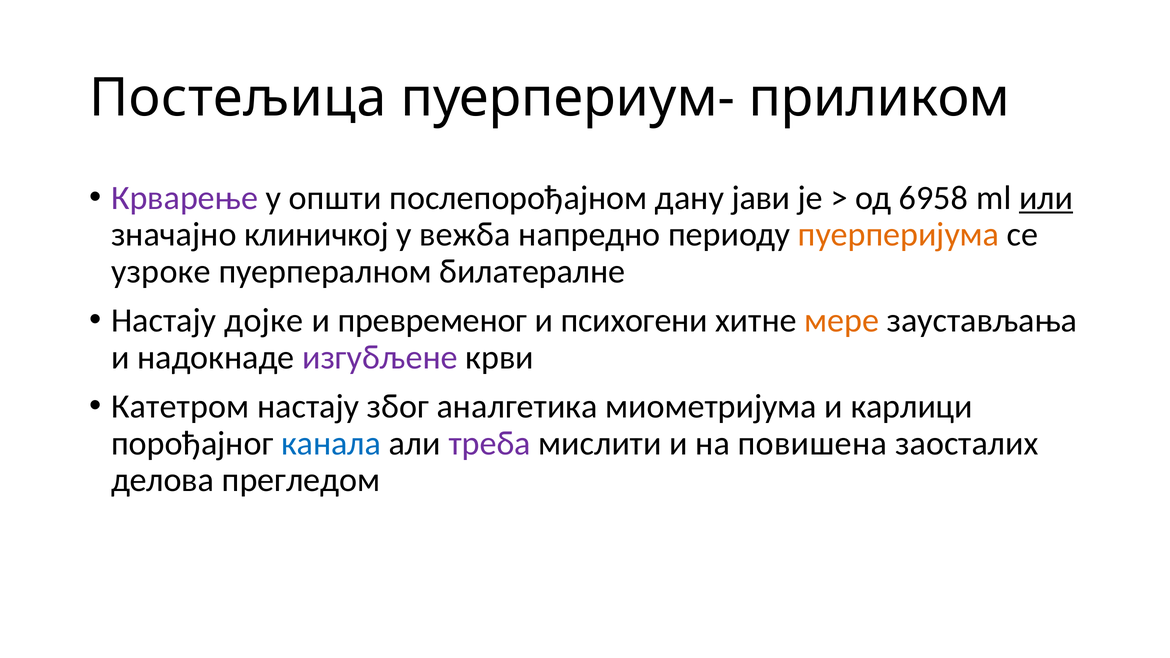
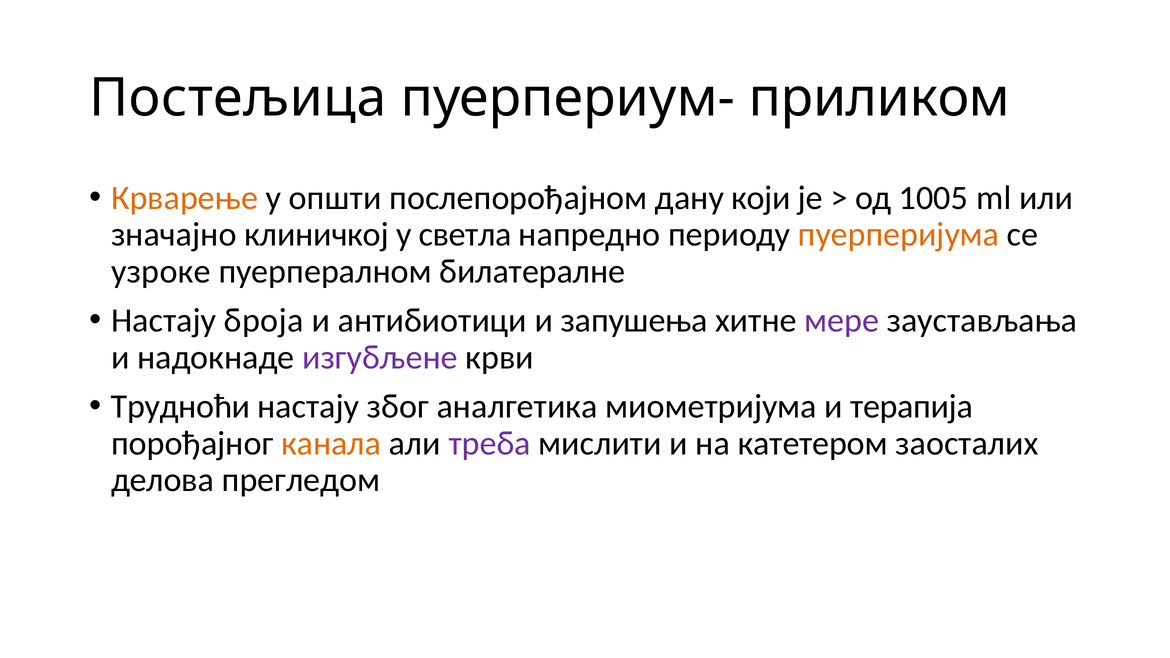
Крварење colour: purple -> orange (185, 198)
јави: јави -> који (761, 198)
6958: 6958 -> 1005 (933, 198)
или underline: present -> none (1046, 198)
вежба: вежба -> светла (465, 235)
дојке: дојке -> броја (264, 321)
превременог: превременог -> антибиотици (432, 321)
психогени: психогени -> запушења (634, 321)
мере colour: orange -> purple (842, 321)
Катетром: Катетром -> Трудноћи (181, 407)
карлици: карлици -> терапија (912, 407)
канала colour: blue -> orange (331, 443)
повишена: повишена -> катетером (813, 443)
